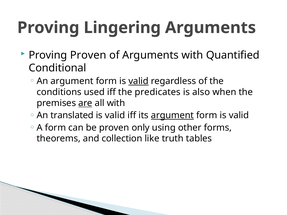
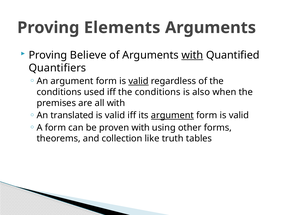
Lingering: Lingering -> Elements (122, 28)
Proving Proven: Proven -> Believe (88, 55)
with underline: none -> present (192, 55)
Conditional: Conditional -> Quantifiers (57, 68)
iff the predicates: predicates -> conditions (158, 92)
are underline: present -> none (85, 103)
proven only: only -> with (141, 128)
